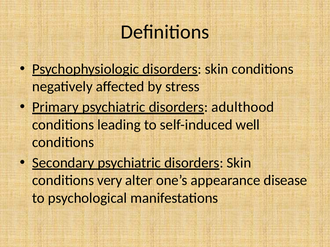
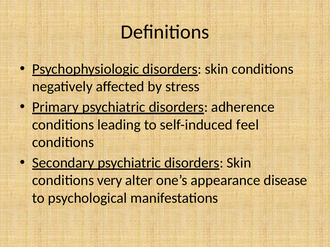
adulthood: adulthood -> adherence (243, 107)
well: well -> feel (248, 125)
